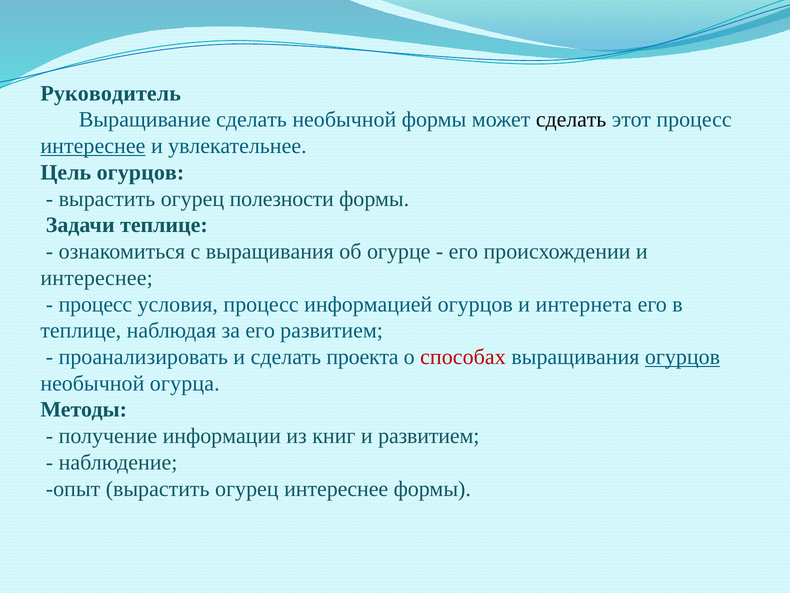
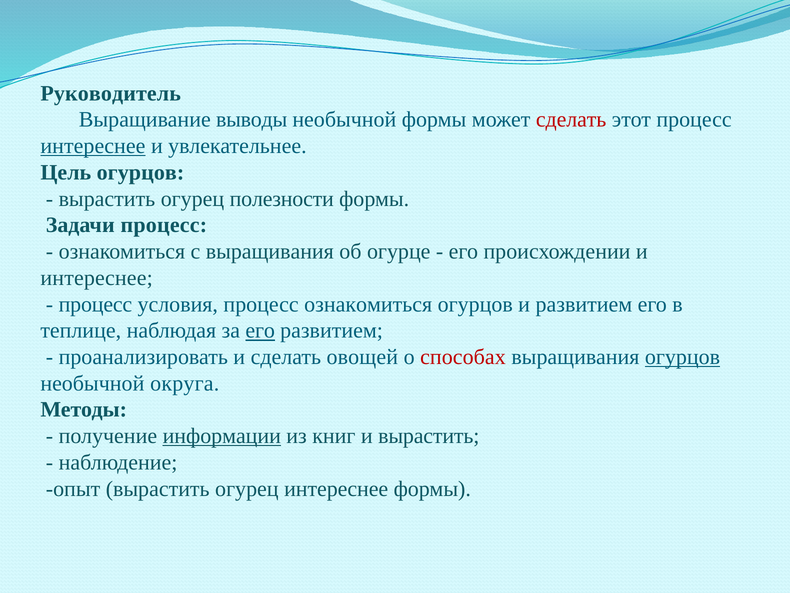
Выращивание сделать: сделать -> выводы (252, 120)
сделать colour: black -> red (571, 120)
Задачи теплице: теплице -> процесс (164, 225)
процесс информацией: информацией -> ознакомиться (368, 304)
и интернета: интернета -> развитием (584, 304)
его underline: none -> present (260, 330)
проекта: проекта -> овощей (362, 357)
огурца: огурца -> округа (185, 383)
информации underline: none -> present (222, 436)
и развитием: развитием -> вырастить (429, 436)
